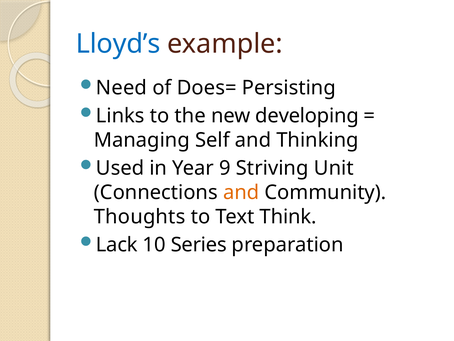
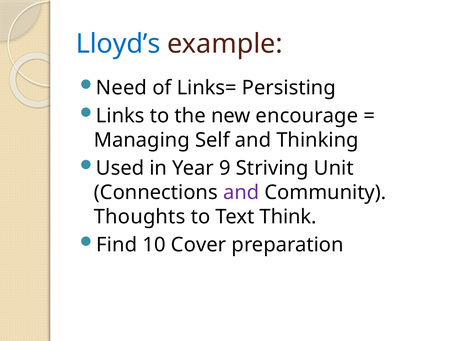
Does=: Does= -> Links= (207, 88)
developing: developing -> encourage (307, 116)
and colour: orange -> purple (241, 192)
Lack: Lack -> Find (117, 244)
Series: Series -> Cover (199, 244)
